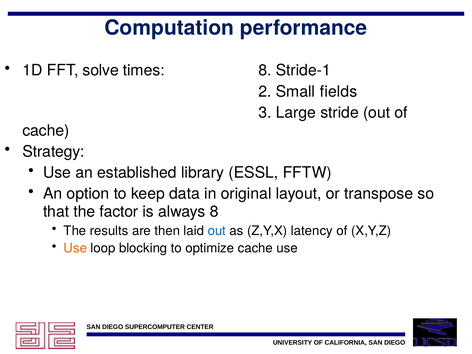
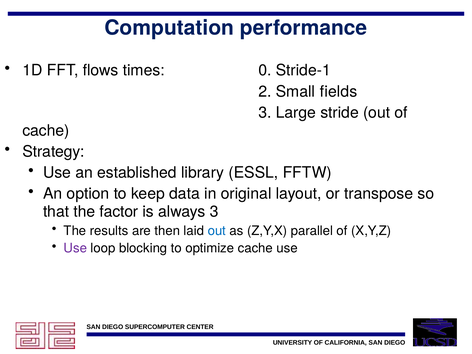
solve: solve -> flows (101, 70)
times 8: 8 -> 0 (265, 70)
always 8: 8 -> 3 (214, 212)
latency: latency -> parallel (312, 231)
Use colour: orange -> purple (75, 248)
